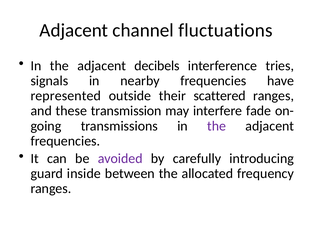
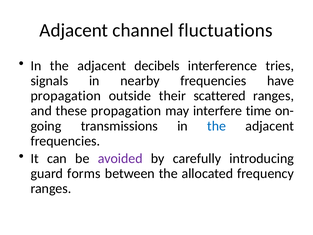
represented: represented -> propagation (66, 96)
these transmission: transmission -> propagation (126, 111)
fade: fade -> time (259, 111)
the colour: purple -> blue (217, 126)
inside: inside -> forms (84, 173)
